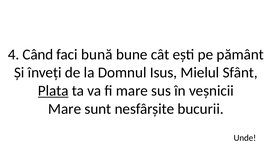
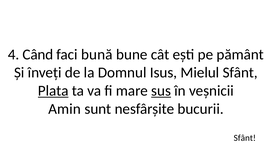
sus underline: none -> present (161, 91)
Mare: Mare -> Amin (65, 109)
Unde: Unde -> Sfânt (245, 138)
